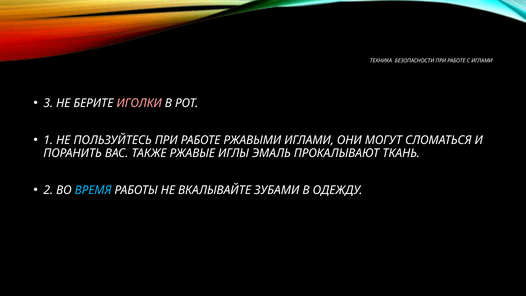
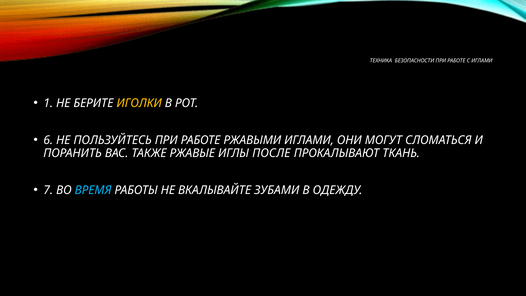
3: 3 -> 1 (48, 103)
ИГОЛКИ colour: pink -> yellow (139, 103)
1: 1 -> 6 (48, 140)
ЭМАЛЬ: ЭМАЛЬ -> ПОСЛЕ (271, 153)
2: 2 -> 7 (48, 190)
